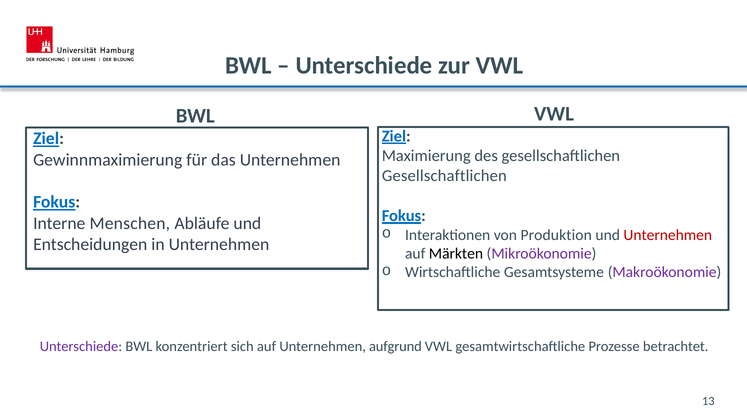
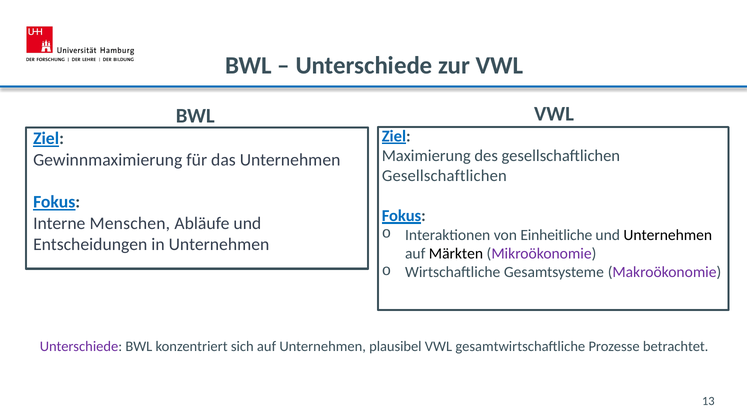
Produktion: Produktion -> Einheitliche (556, 235)
Unternehmen colour: red -> black (668, 235)
aufgrund: aufgrund -> plausibel (395, 347)
